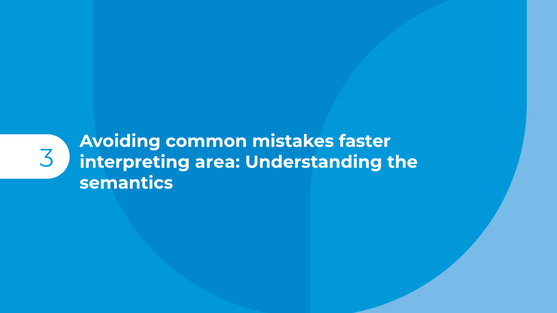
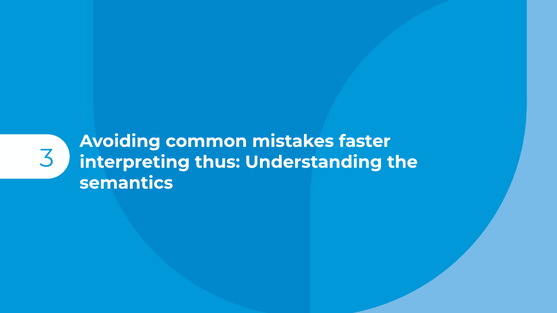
area: area -> thus (217, 162)
